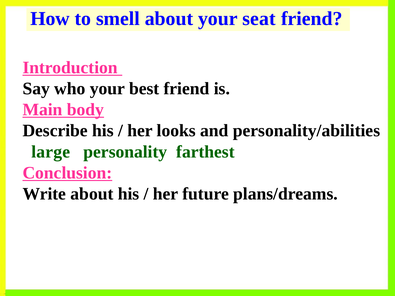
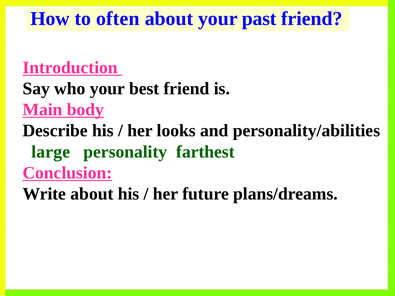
smell: smell -> often (118, 19)
seat: seat -> past (259, 19)
